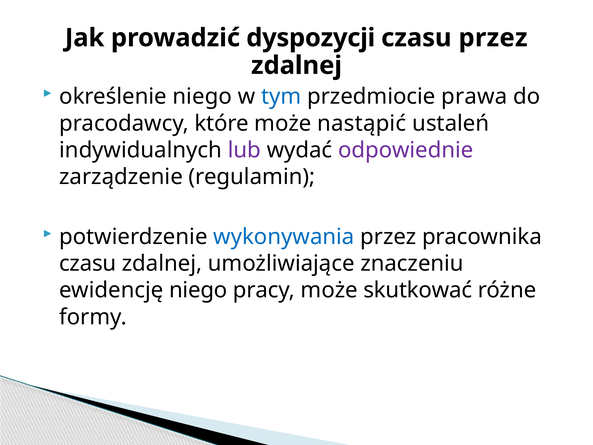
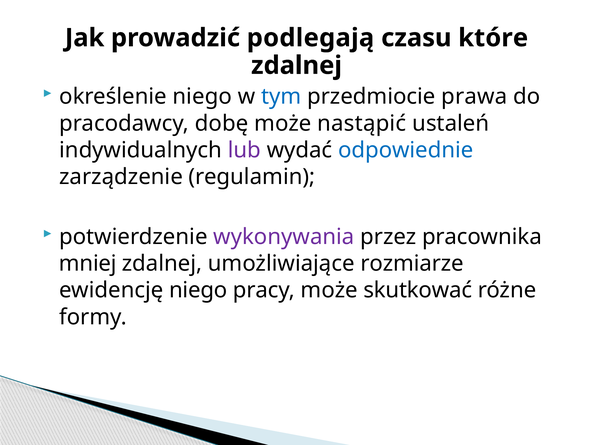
dyspozycji: dyspozycji -> podlegają (310, 38)
czasu przez: przez -> które (493, 38)
które: które -> dobę (222, 123)
odpowiednie colour: purple -> blue (406, 150)
wykonywania colour: blue -> purple (284, 237)
czasu: czasu -> mniej (88, 263)
znaczeniu: znaczeniu -> rozmiarze (412, 263)
